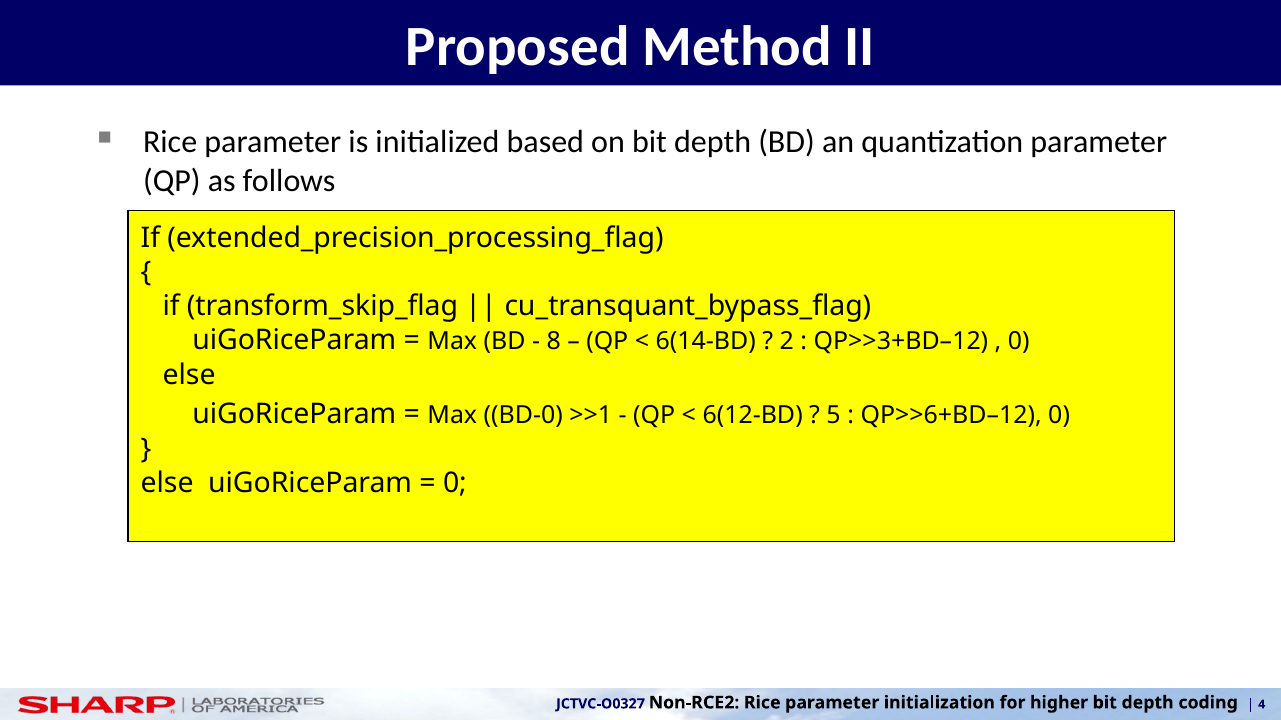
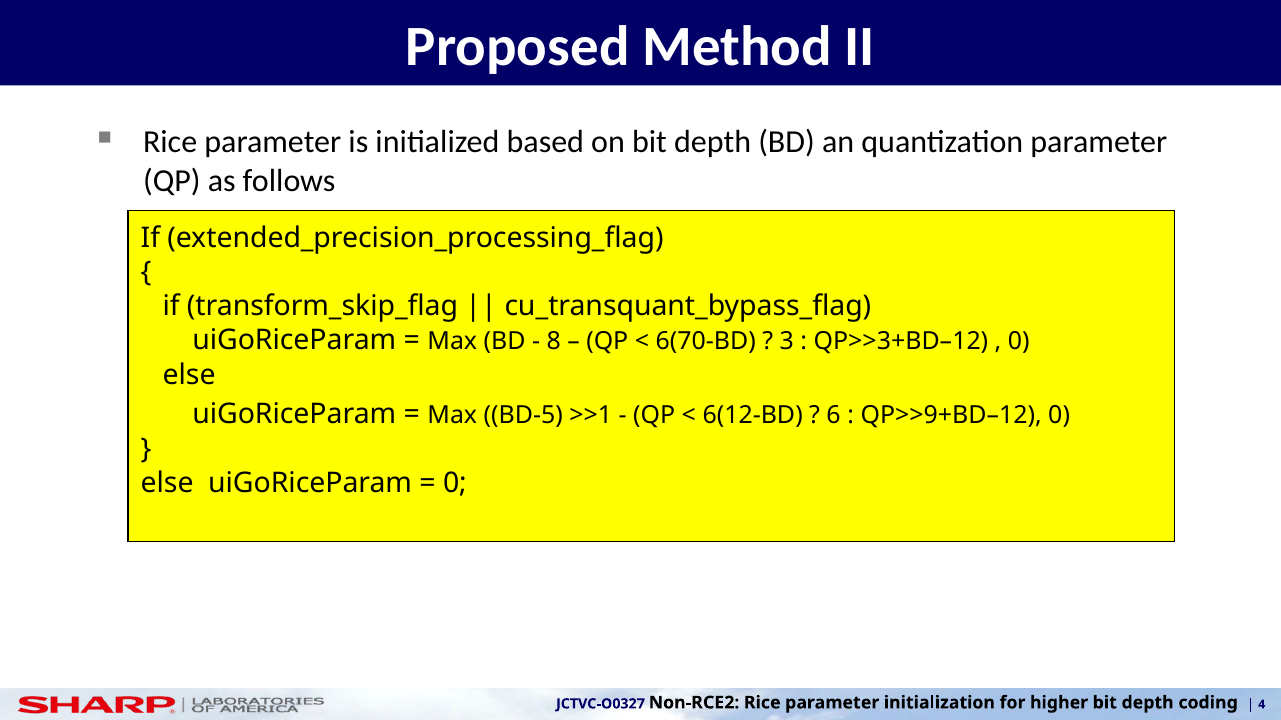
6(14-BD: 6(14-BD -> 6(70-BD (706, 342)
2: 2 -> 3 (787, 342)
BD-0: BD-0 -> BD-5 (523, 416)
5: 5 -> 6 (834, 416)
QP>>6+BD–12: QP>>6+BD–12 -> QP>>9+BD–12 (951, 416)
